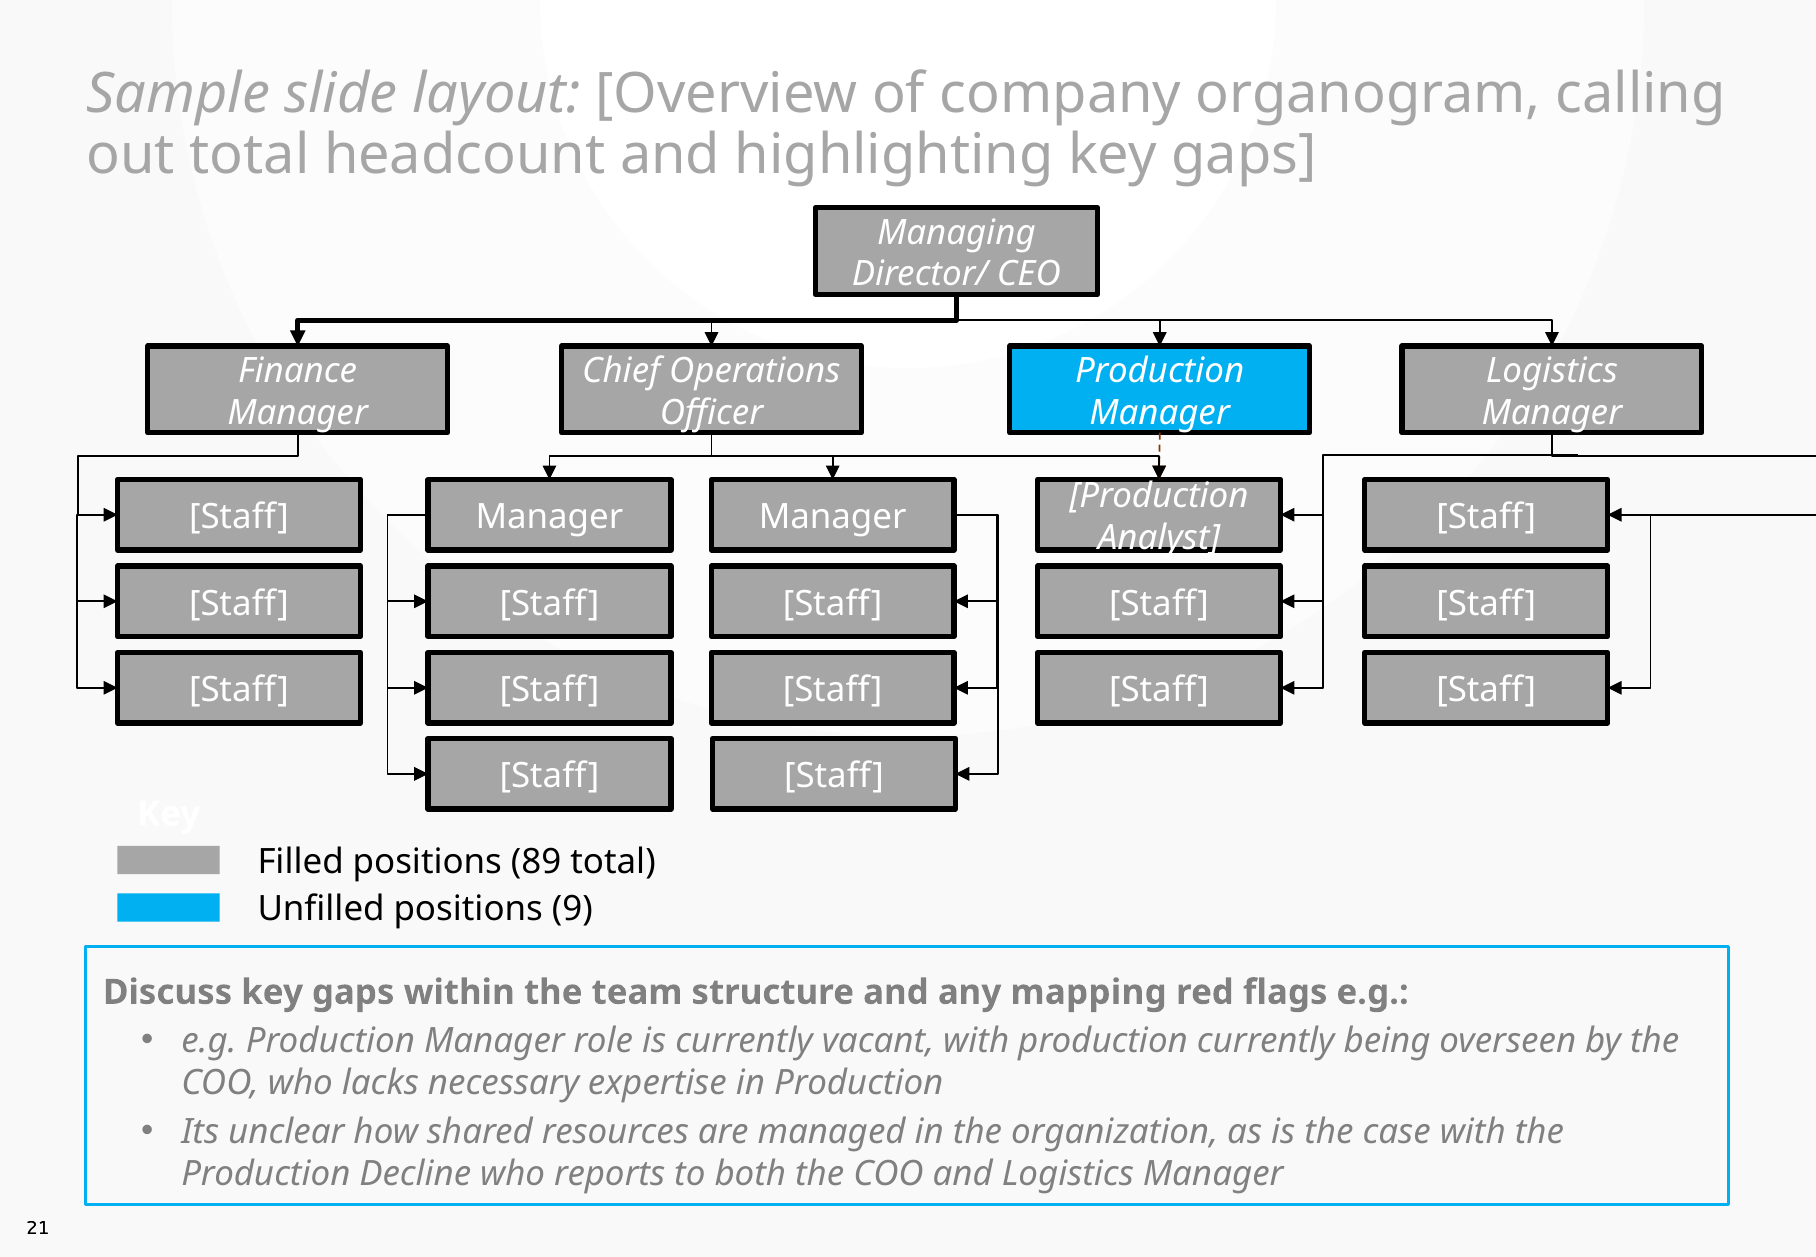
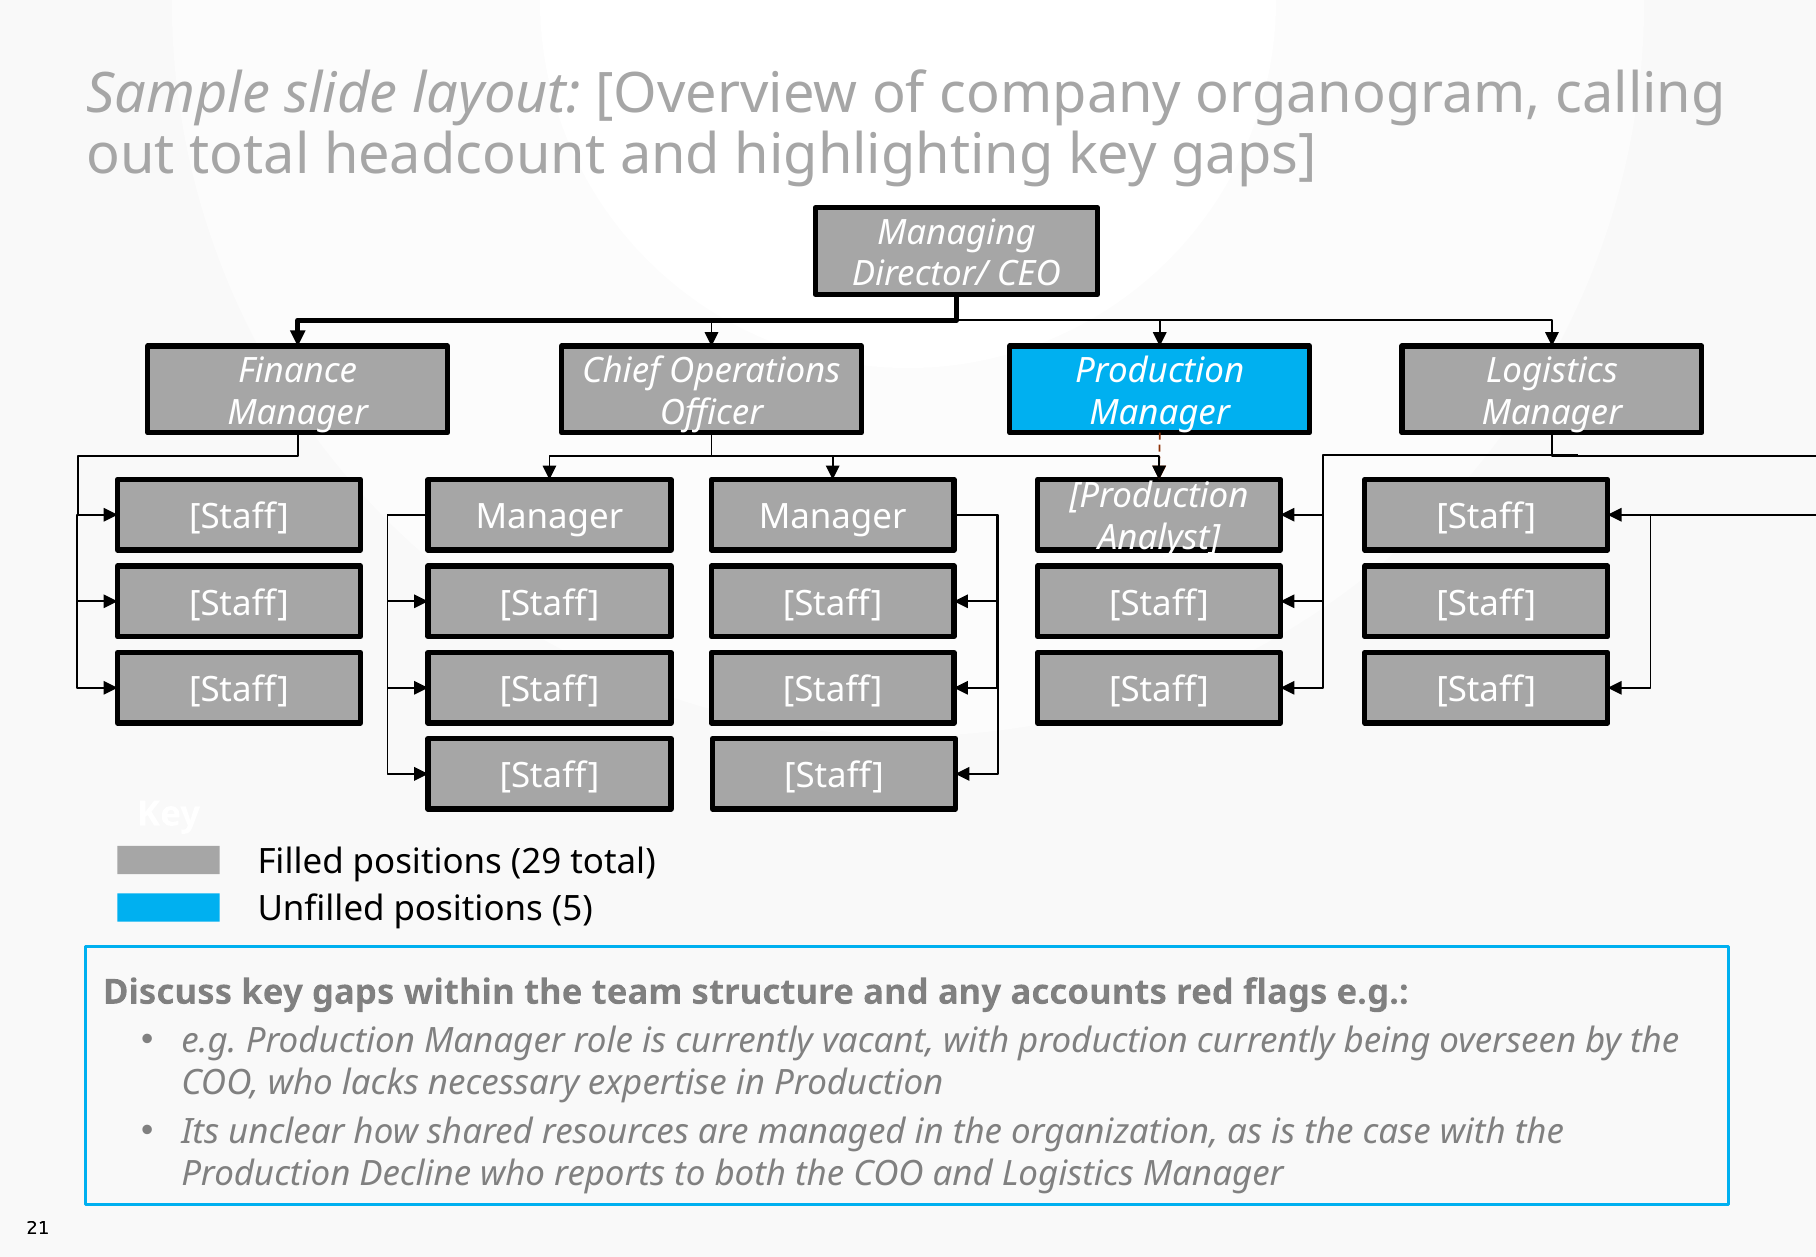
89: 89 -> 29 (536, 862)
9: 9 -> 5 (572, 910)
mapping: mapping -> accounts (1089, 992)
